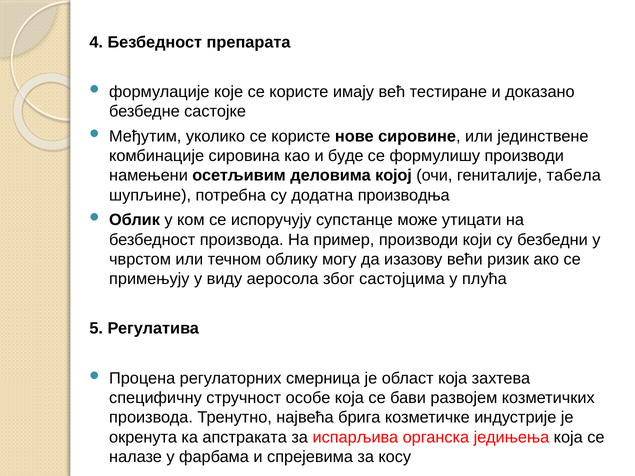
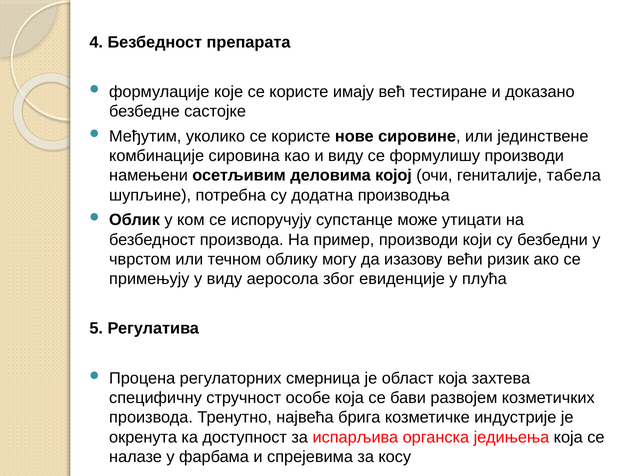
и буде: буде -> виду (346, 156)
састојцима: састојцима -> евиденције (402, 279)
апстраката: апстраката -> доступност (245, 437)
